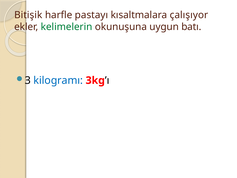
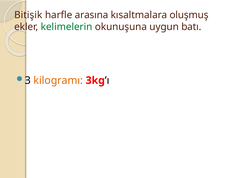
pastayı: pastayı -> arasına (92, 15)
çalışıyor: çalışıyor -> oluşmuş (189, 15)
kilogramı colour: blue -> orange (58, 80)
